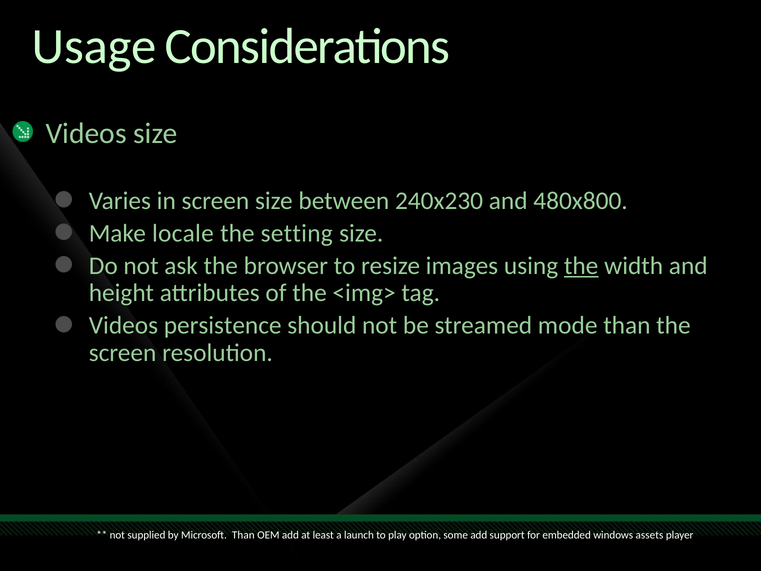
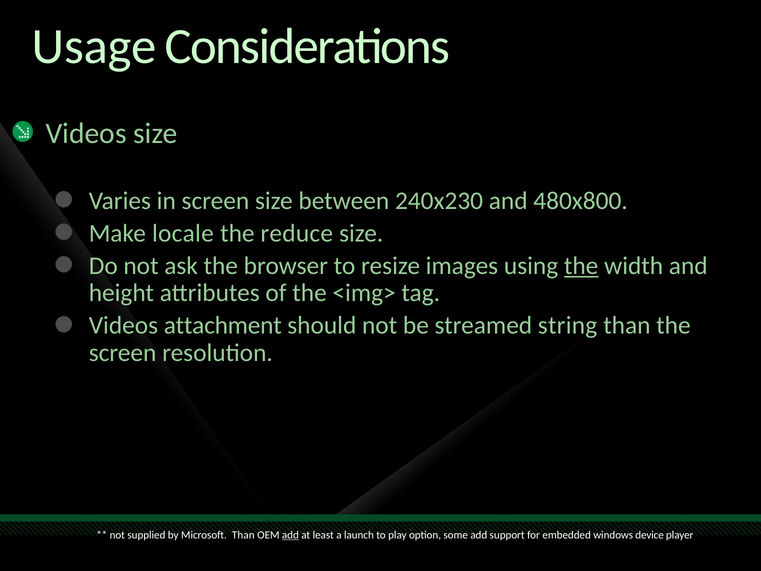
setting: setting -> reduce (297, 233)
persistence: persistence -> attachment (223, 325)
mode: mode -> string (568, 325)
add underline: none -> present (290, 535)
assets: assets -> device (650, 535)
